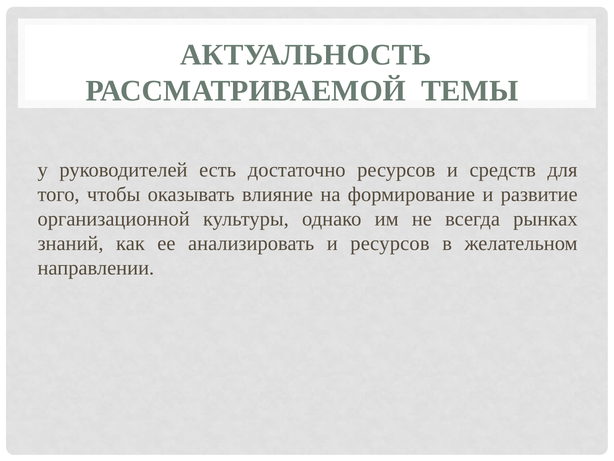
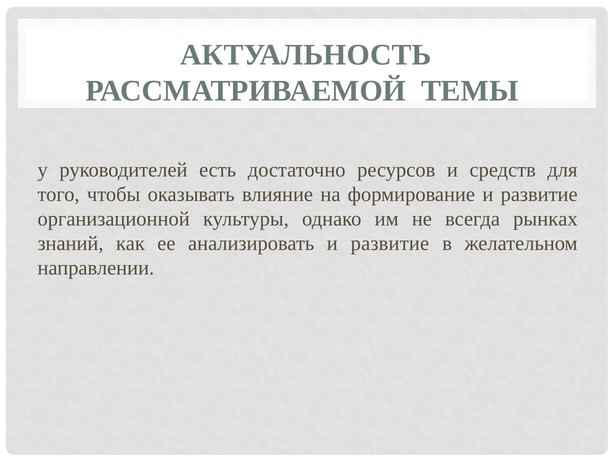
анализировать и ресурсов: ресурсов -> развитие (390, 243)
